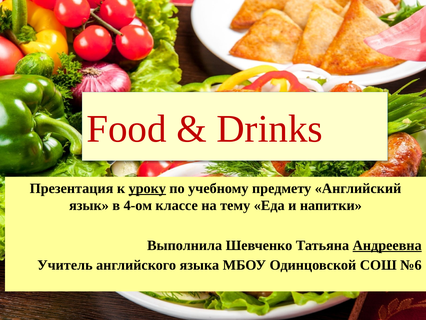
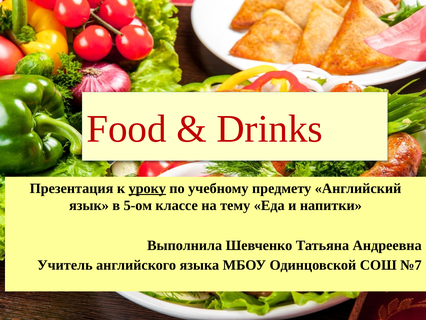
4-ом: 4-ом -> 5-ом (138, 205)
Андреевна underline: present -> none (387, 245)
№6: №6 -> №7 (411, 265)
